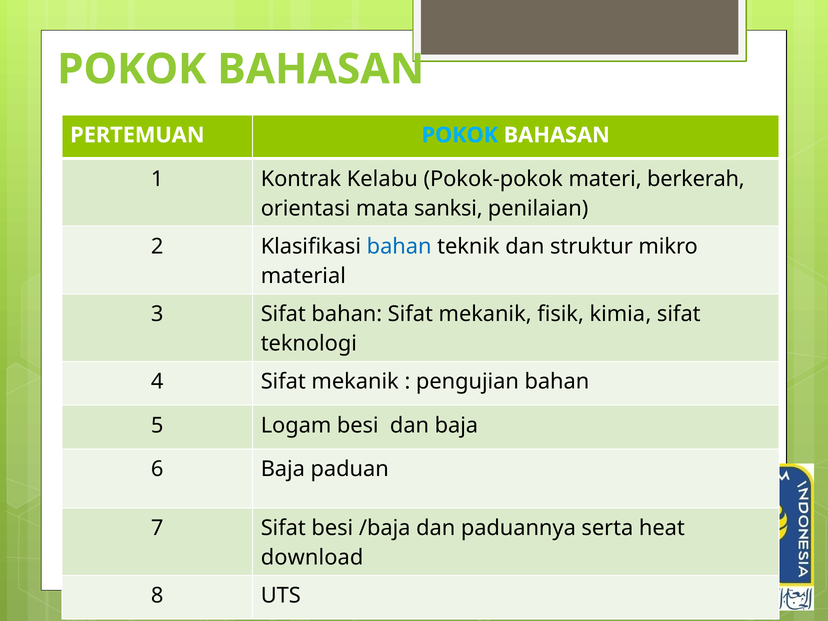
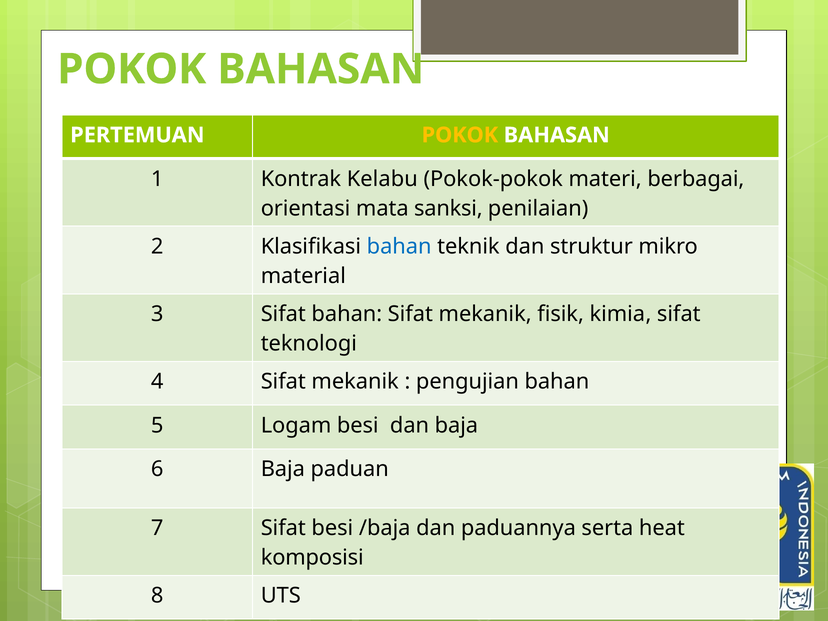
POKOK colour: light blue -> yellow (460, 135)
berkerah: berkerah -> berbagai (696, 179)
download: download -> komposisi (312, 558)
